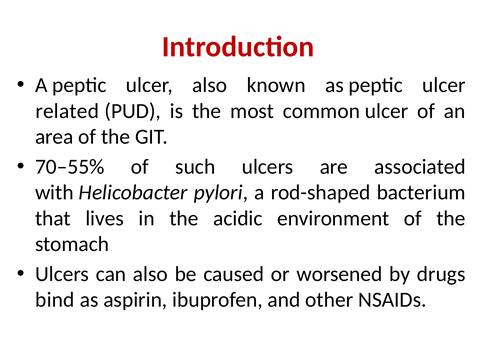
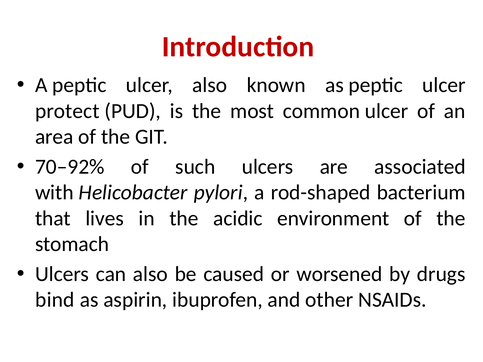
related: related -> protect (67, 111)
70–55%: 70–55% -> 70–92% (70, 167)
